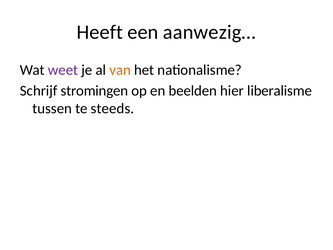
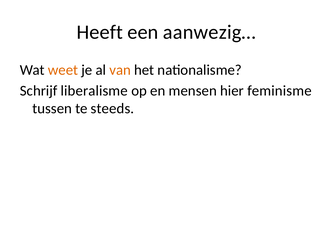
weet colour: purple -> orange (63, 70)
stromingen: stromingen -> liberalisme (94, 91)
beelden: beelden -> mensen (193, 91)
liberalisme: liberalisme -> feminisme (279, 91)
